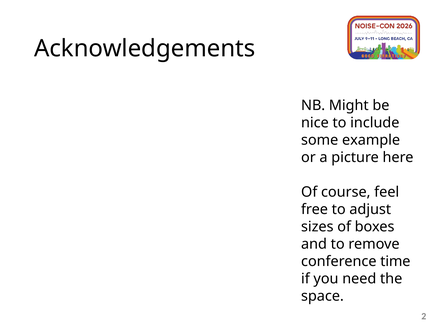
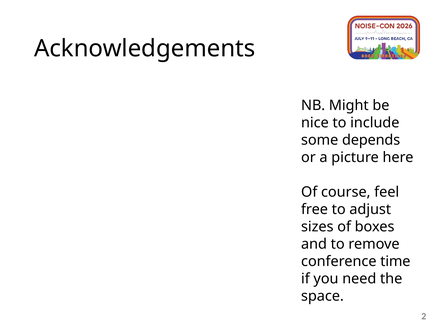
example: example -> depends (371, 140)
